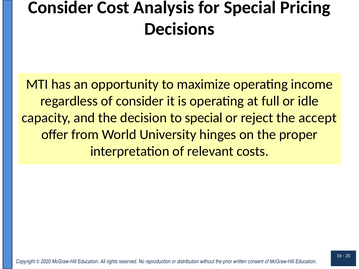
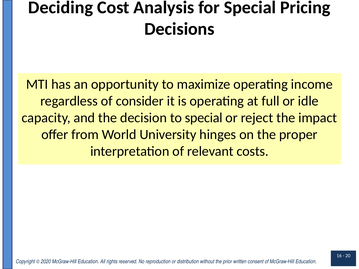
Consider: Consider -> Deciding (61, 8)
accept: accept -> impact (318, 118)
